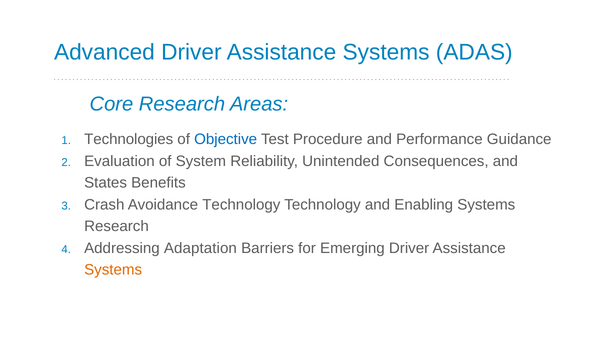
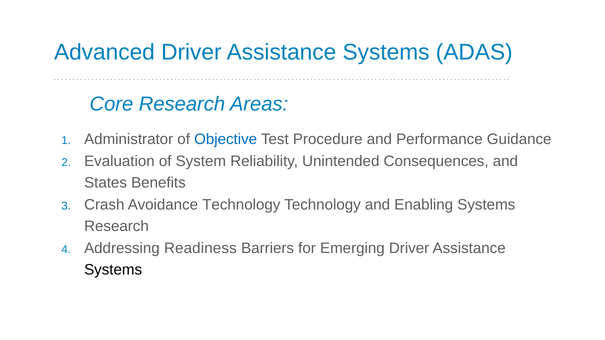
Technologies: Technologies -> Administrator (129, 140)
Adaptation: Adaptation -> Readiness (200, 248)
Systems colour: orange -> black (113, 270)
